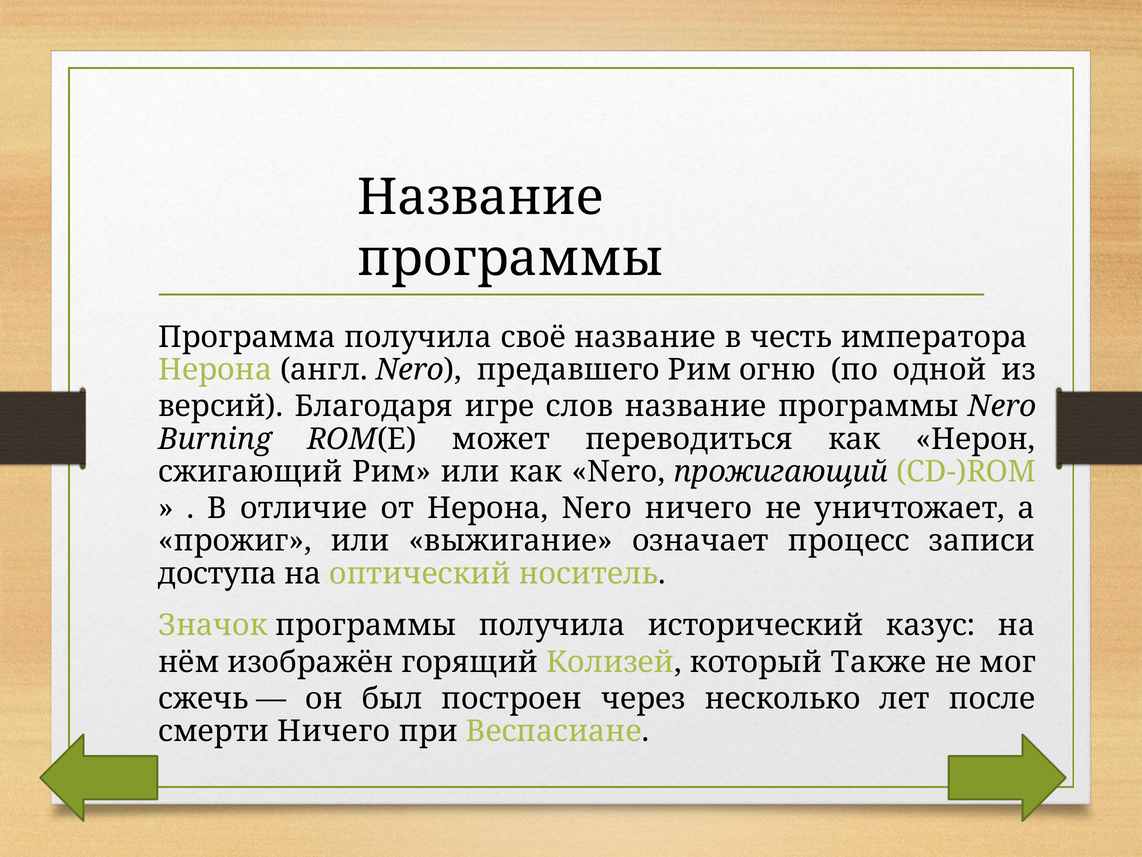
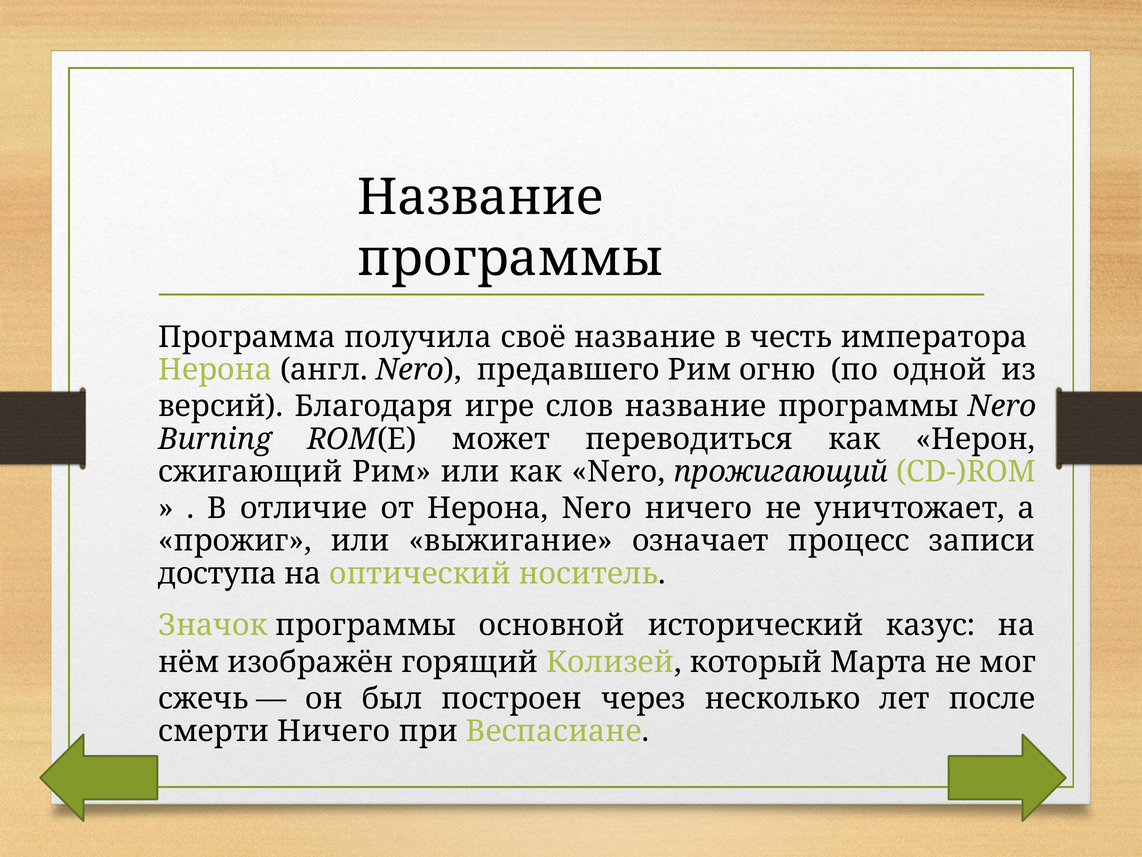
программы получила: получила -> основной (552, 625)
Также: Также -> Марта (879, 662)
